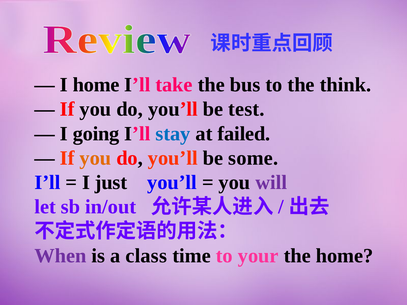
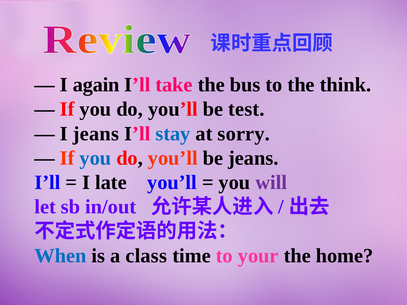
I home: home -> again (96, 85)
I going: going -> jeans (96, 134)
failed: failed -> sorry (244, 134)
you colour: orange -> blue (95, 158)
be some: some -> jeans (253, 158)
just: just -> late (111, 183)
When colour: purple -> blue (60, 256)
